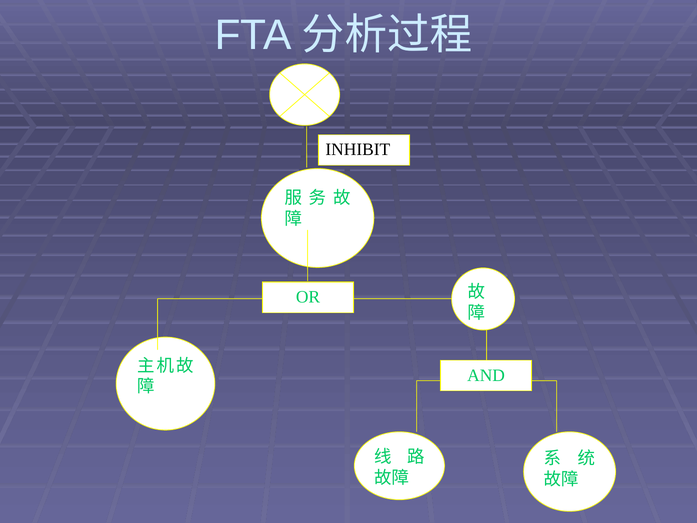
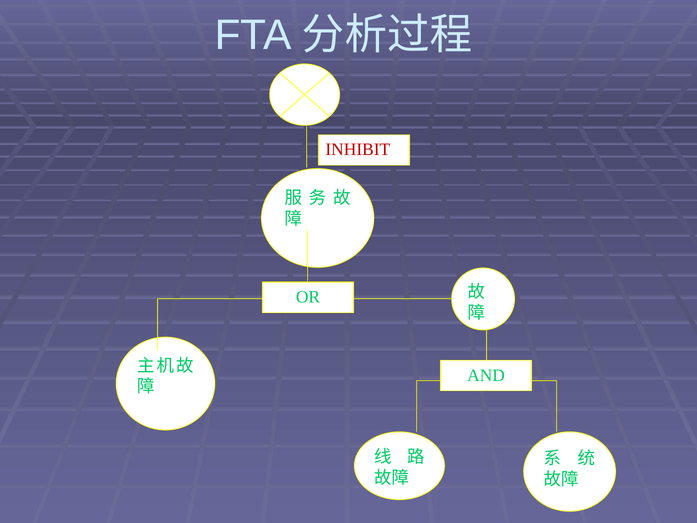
INHIBIT colour: black -> red (358, 150)
